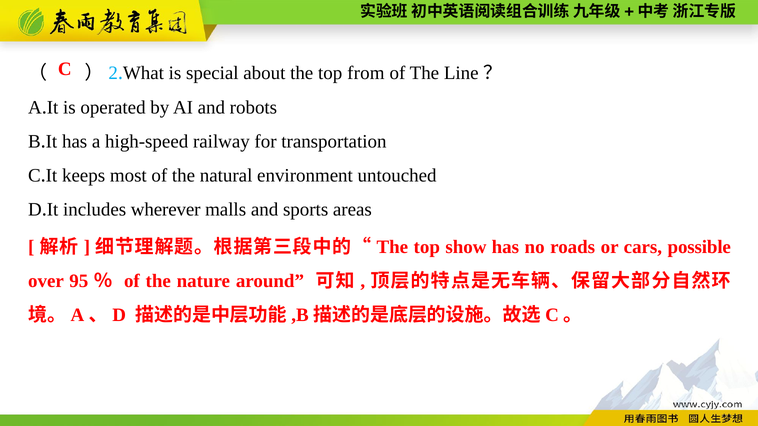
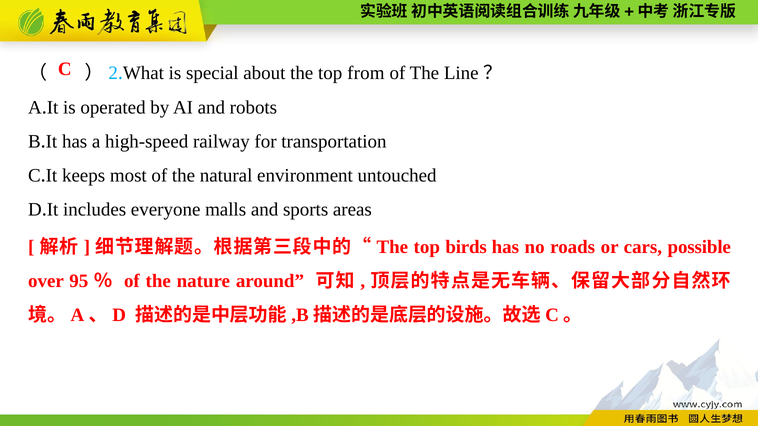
wherever: wherever -> everyone (166, 210)
show: show -> birds (466, 247)
